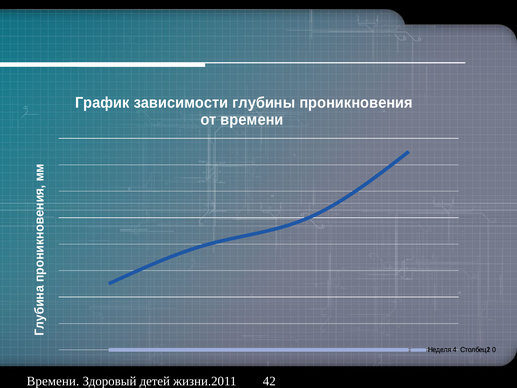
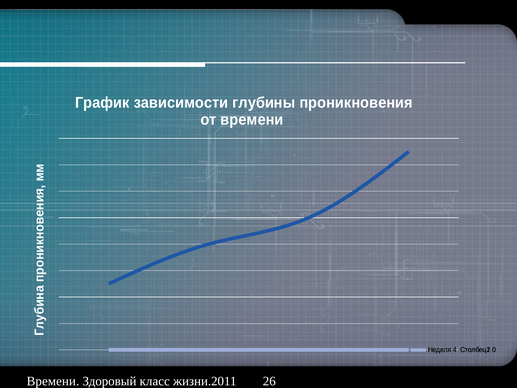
детей: детей -> класс (155, 381)
42: 42 -> 26 (269, 381)
